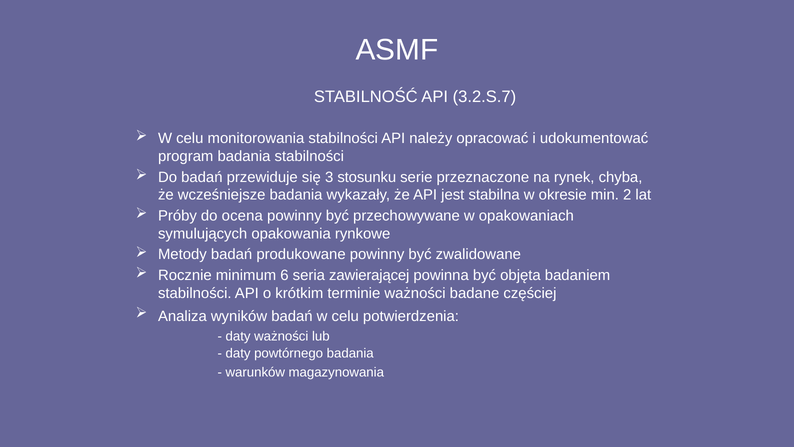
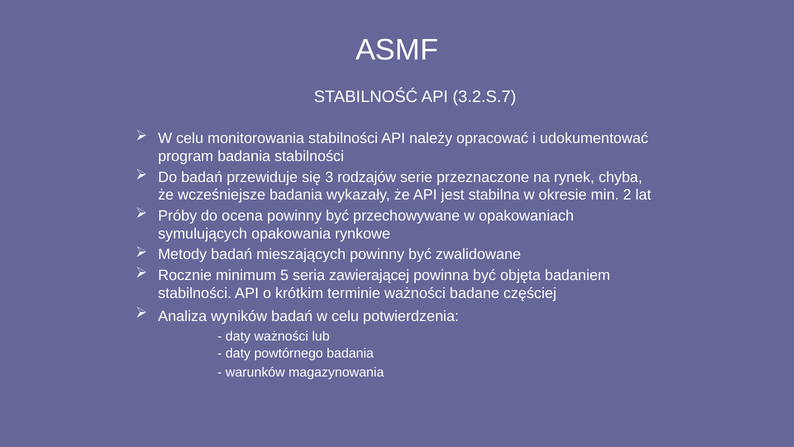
stosunku: stosunku -> rodzajów (367, 177)
produkowane: produkowane -> mieszających (301, 254)
6: 6 -> 5 (284, 275)
